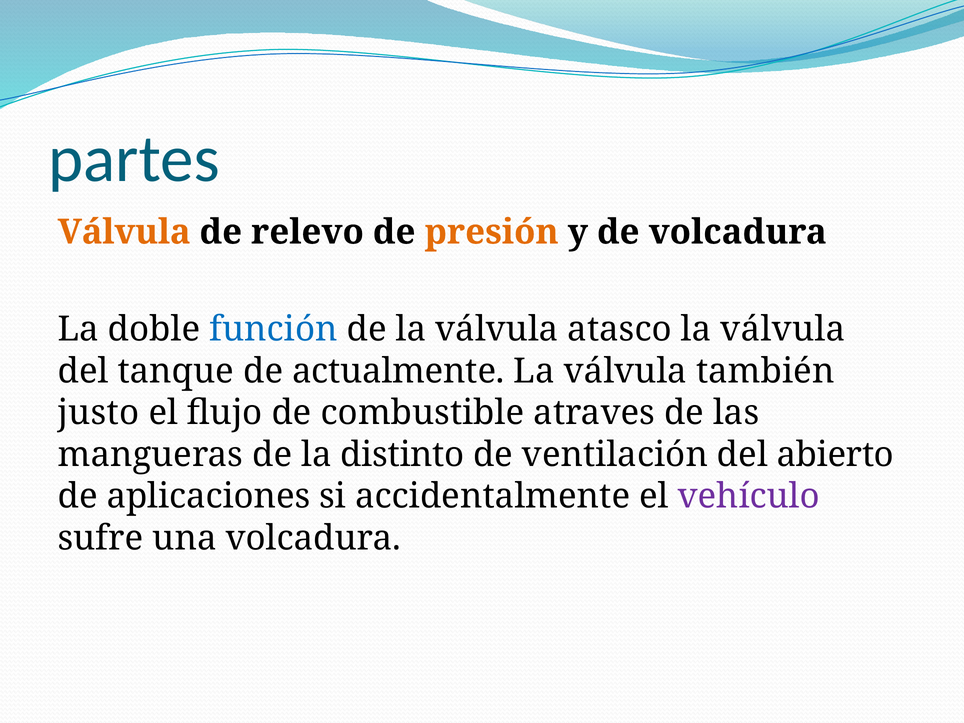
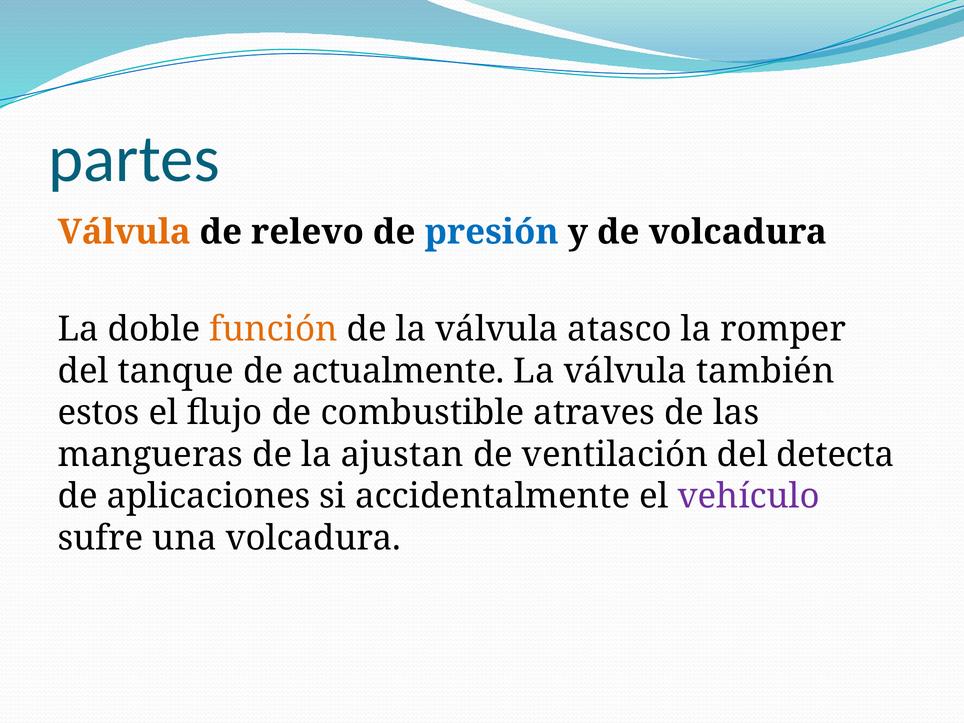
presión colour: orange -> blue (492, 232)
función colour: blue -> orange (274, 329)
válvula: válvula -> romper (783, 329)
justo: justo -> estos (99, 413)
distinto: distinto -> ajustan (402, 455)
abierto: abierto -> detecta (835, 455)
